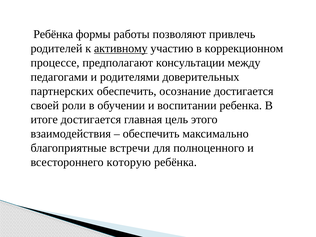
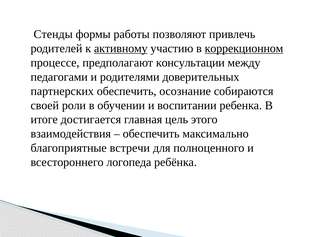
Ребёнка: Ребёнка -> Стенды (53, 34)
коррекционном underline: none -> present (244, 48)
осознание достигается: достигается -> собираются (244, 91)
которую: которую -> логопеда (129, 162)
